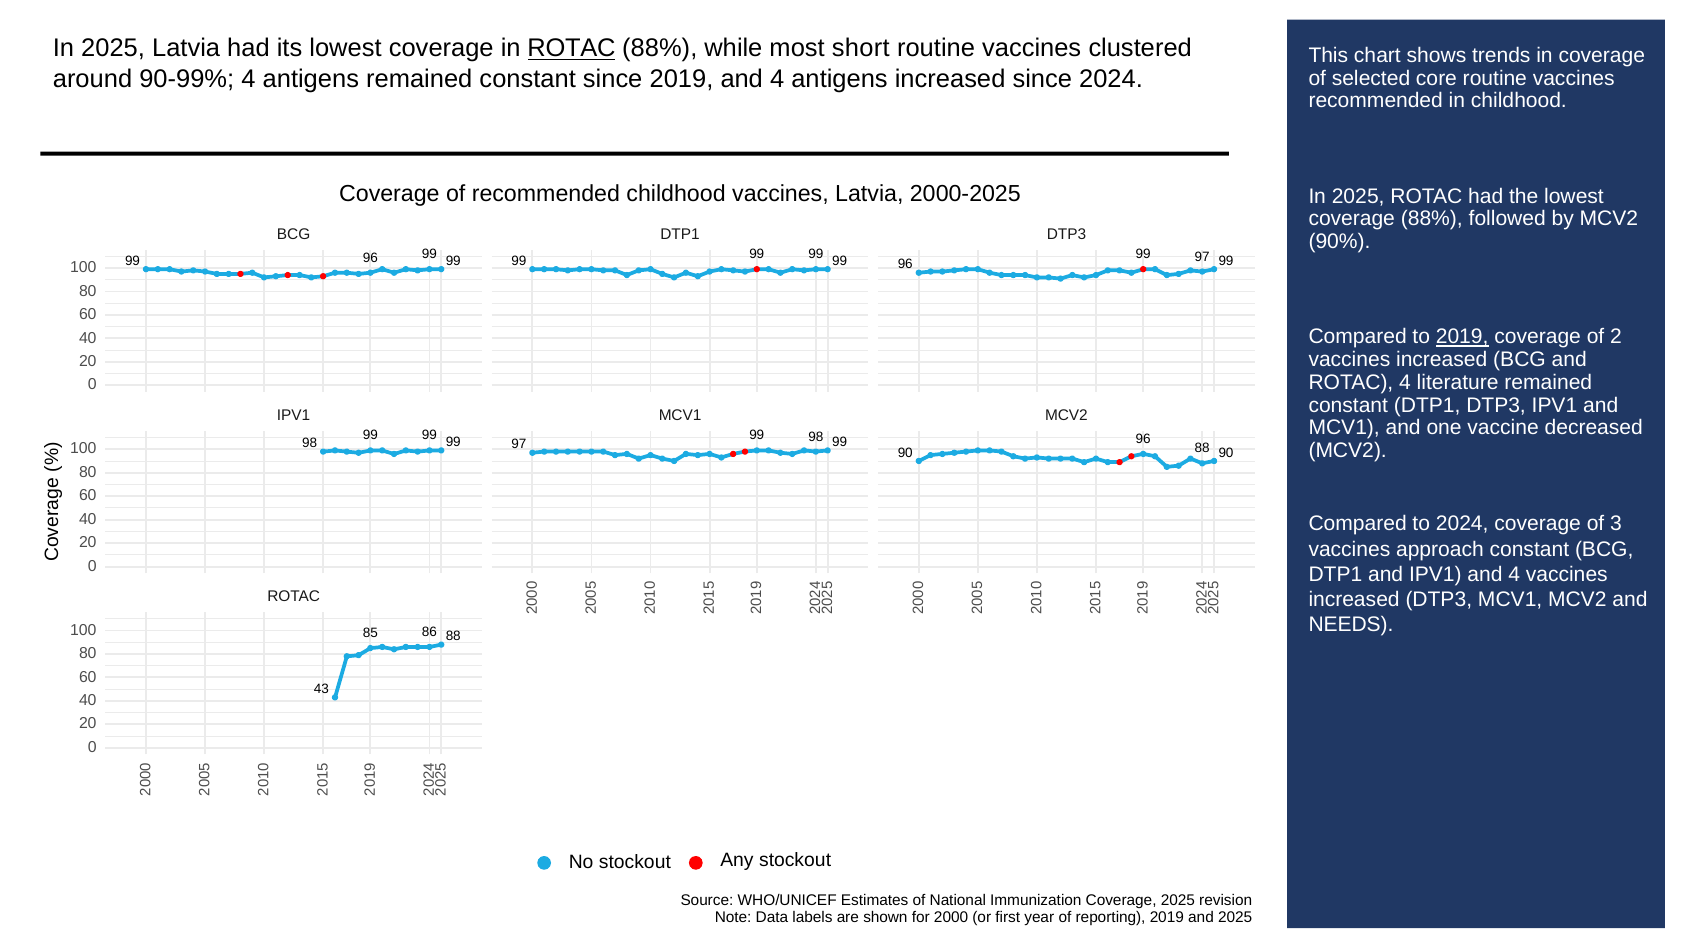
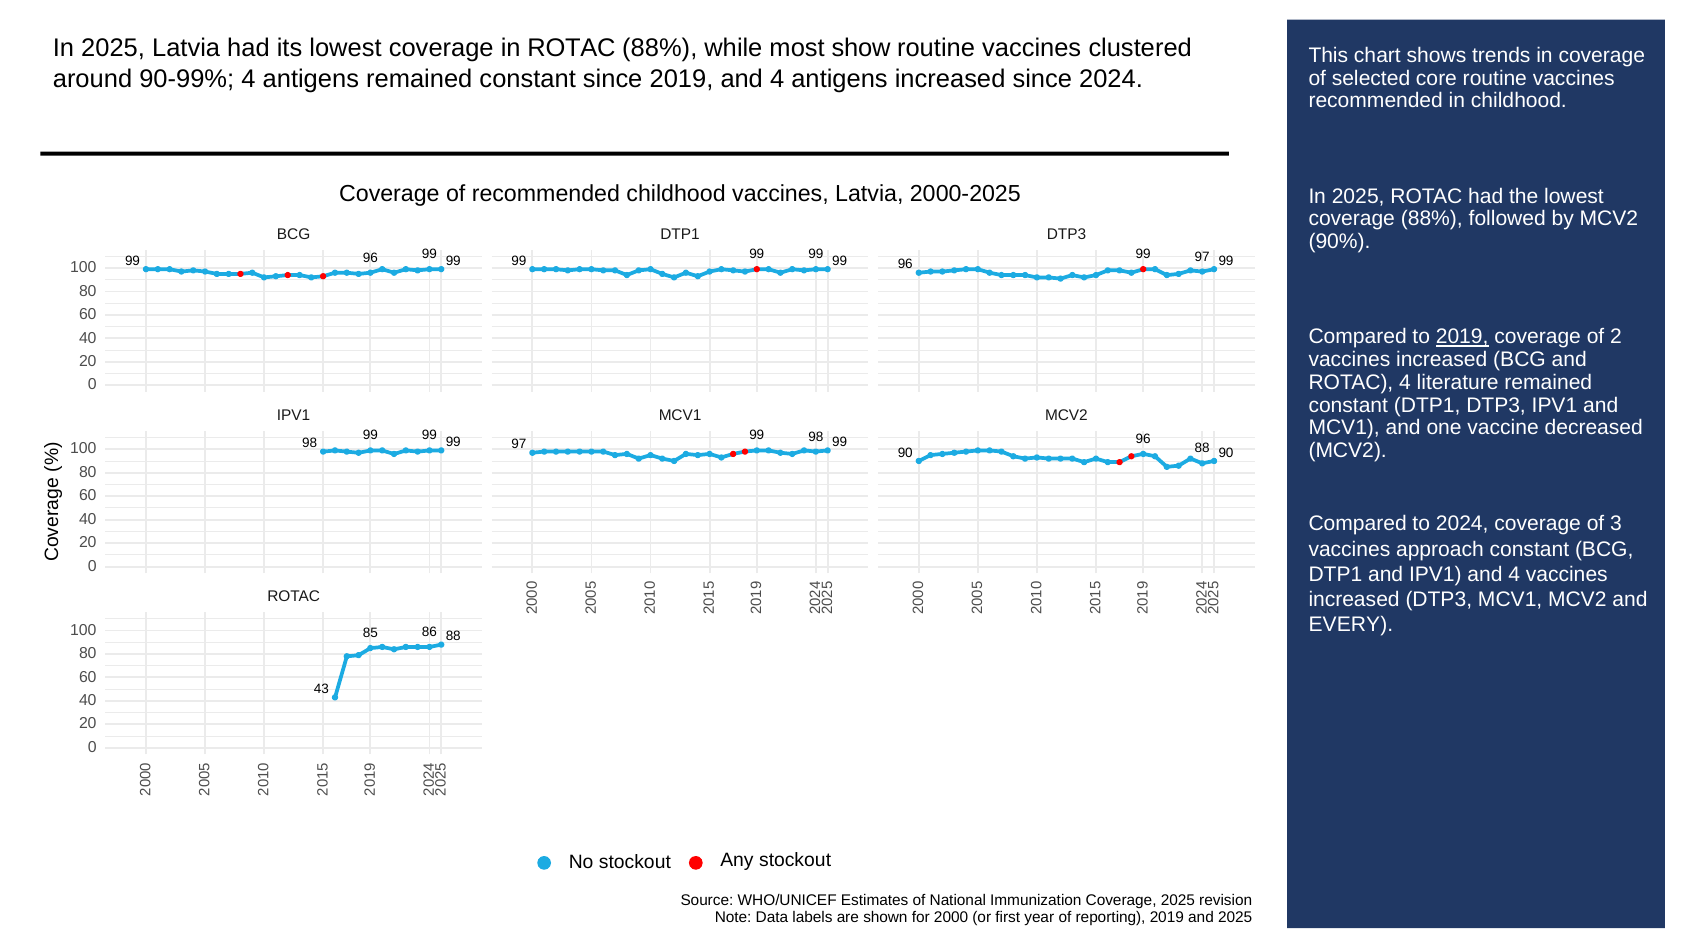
ROTAC underline: present -> none (572, 49)
short: short -> show (861, 49)
NEEDS: NEEDS -> EVERY (1351, 625)
